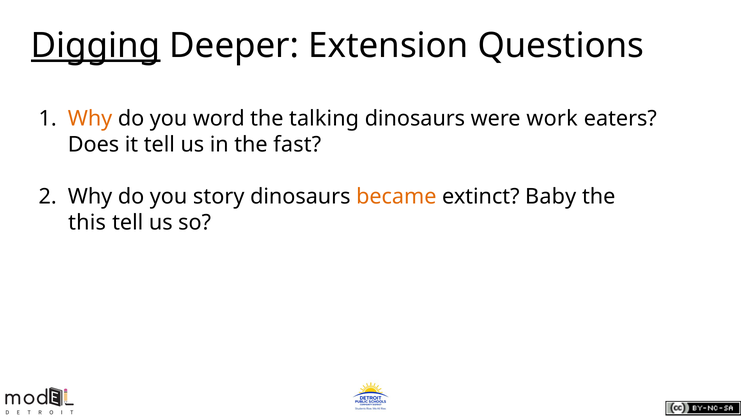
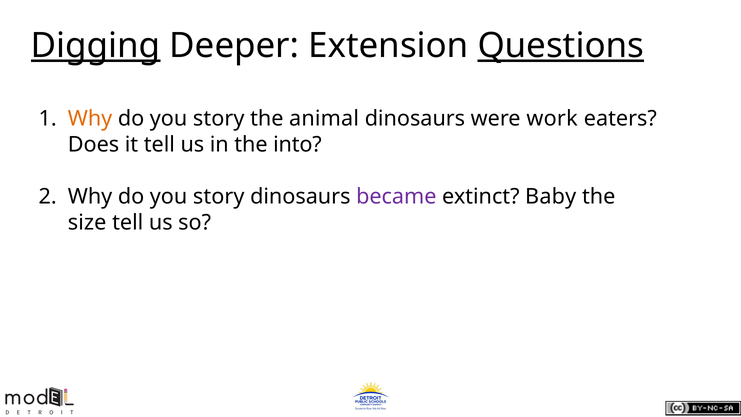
Questions underline: none -> present (561, 46)
word: word -> story (219, 119)
talking: talking -> animal (324, 119)
fast: fast -> into (297, 145)
became colour: orange -> purple (396, 196)
this: this -> size (87, 222)
